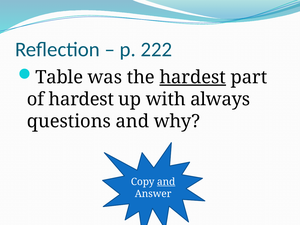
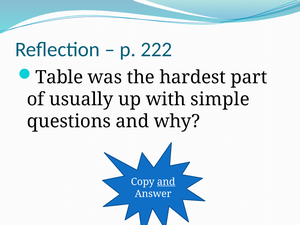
hardest underline: present -> none (193, 77)
of hardest: hardest -> usually (81, 99)
always: always -> simple (220, 99)
